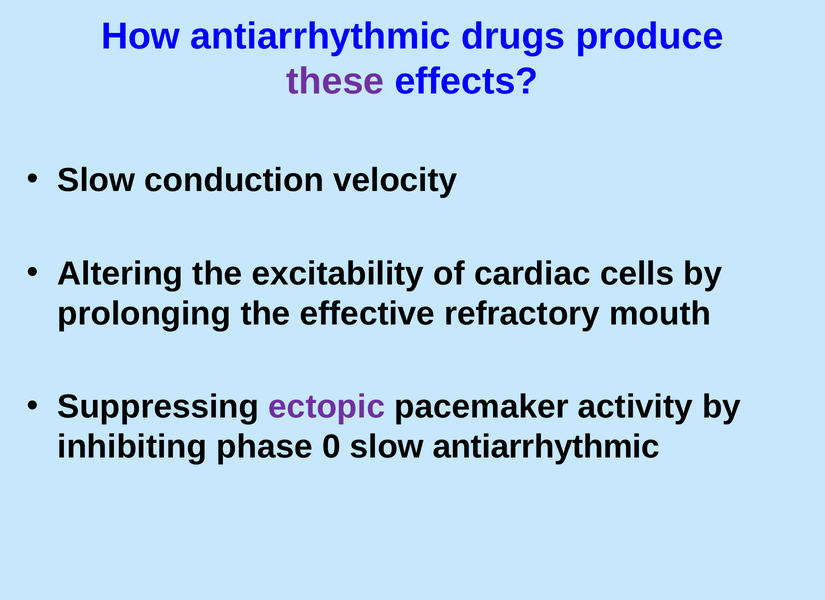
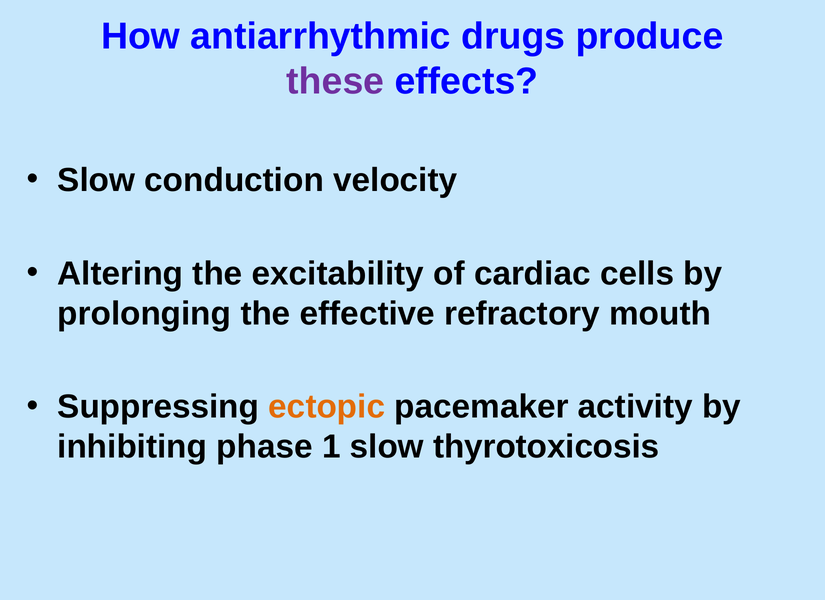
ectopic colour: purple -> orange (327, 407)
0: 0 -> 1 (331, 447)
slow antiarrhythmic: antiarrhythmic -> thyrotoxicosis (546, 447)
